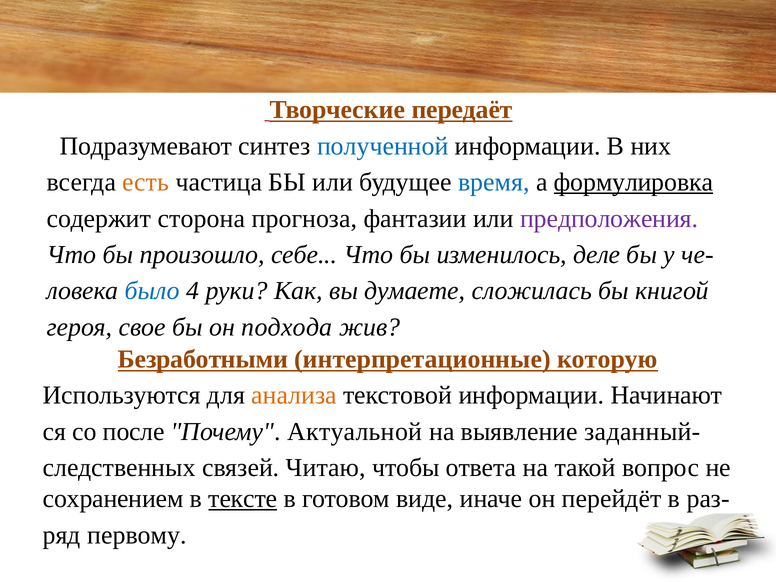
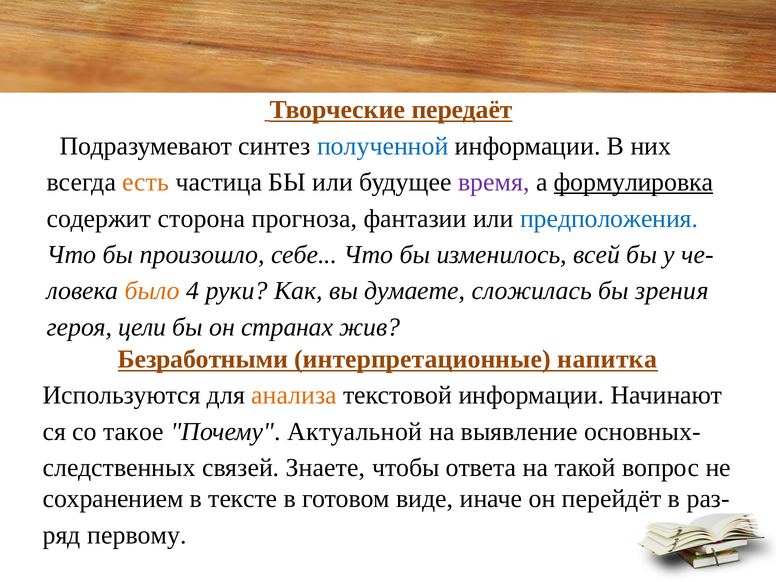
время colour: blue -> purple (494, 182)
предположения colour: purple -> blue (609, 218)
деле: деле -> всей (597, 255)
было colour: blue -> orange (152, 291)
книгой: книгой -> зрения (672, 291)
свое: свое -> цели (142, 327)
подхода: подхода -> странах (287, 327)
которую: которую -> напитка (607, 359)
после: после -> такое (134, 432)
заданный-: заданный- -> основных- (643, 432)
Читаю: Читаю -> Знаете (326, 468)
тексте underline: present -> none (243, 499)
